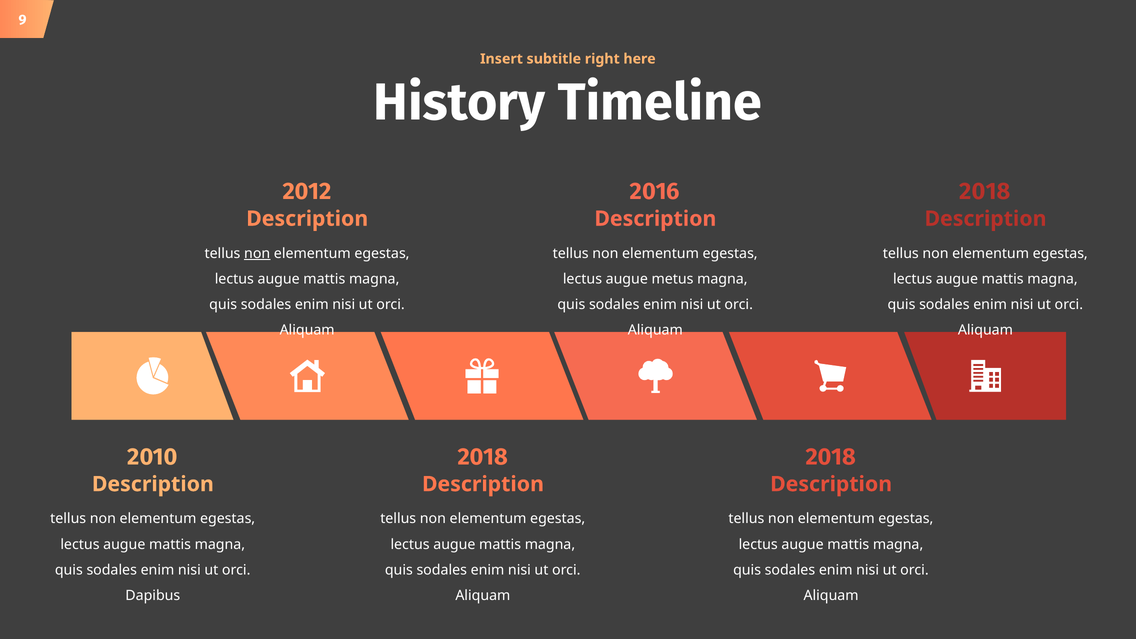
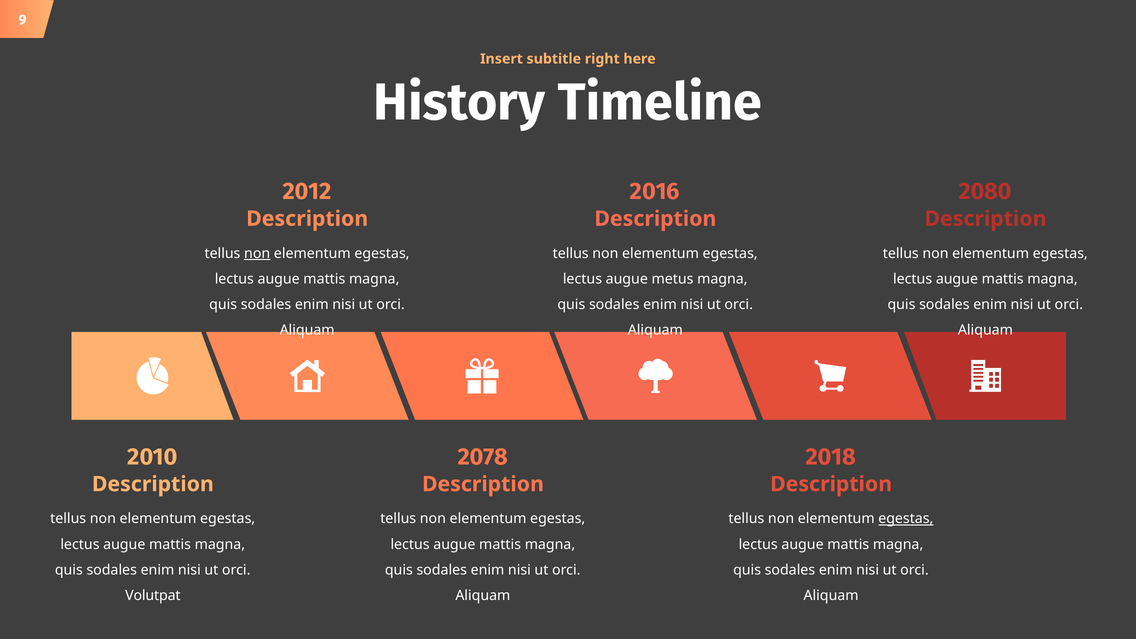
2018: 2018 -> 2080 (985, 191)
2010 2018: 2018 -> 2078 (483, 457)
egestas underline: none -> present (906, 519)
Dapibus: Dapibus -> Volutpat (153, 595)
